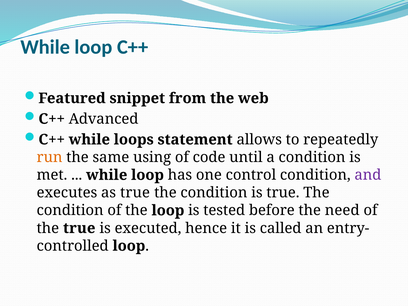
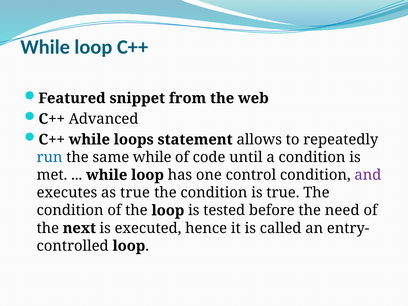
run colour: orange -> blue (50, 157)
same using: using -> while (152, 157)
the true: true -> next (79, 228)
